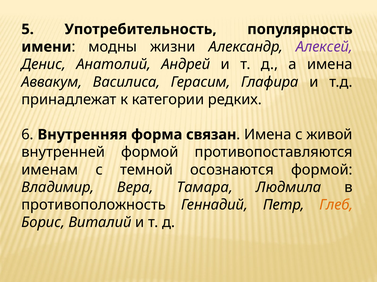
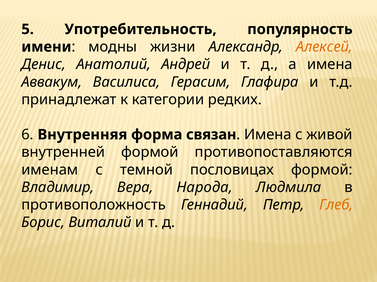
Алексей colour: purple -> orange (324, 47)
осознаются: осознаются -> пословицах (232, 170)
Тамара: Тамара -> Народа (205, 188)
